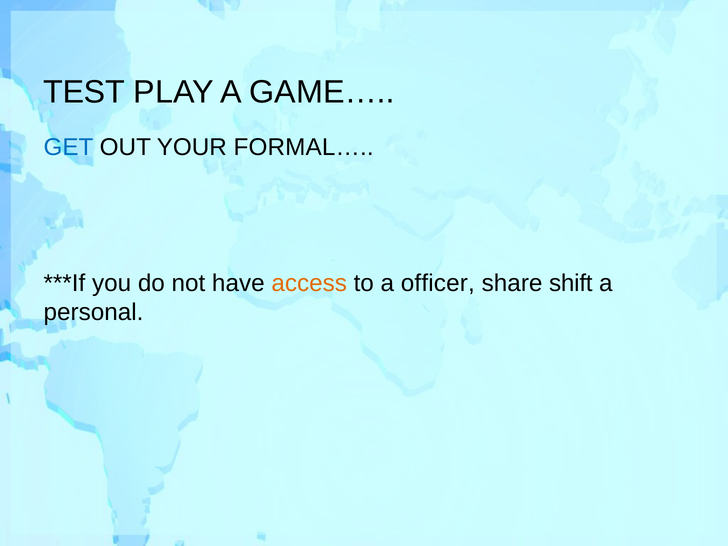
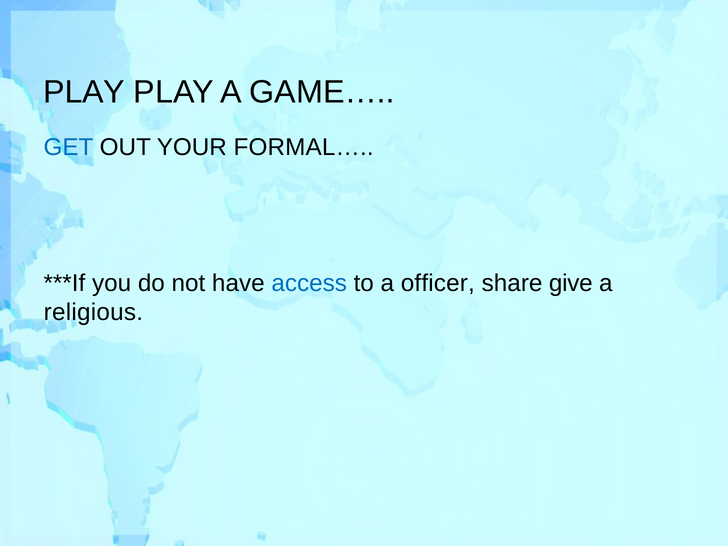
TEST: TEST -> PLAY (84, 92)
access colour: orange -> blue (309, 283)
shift: shift -> give (571, 283)
personal: personal -> religious (93, 312)
